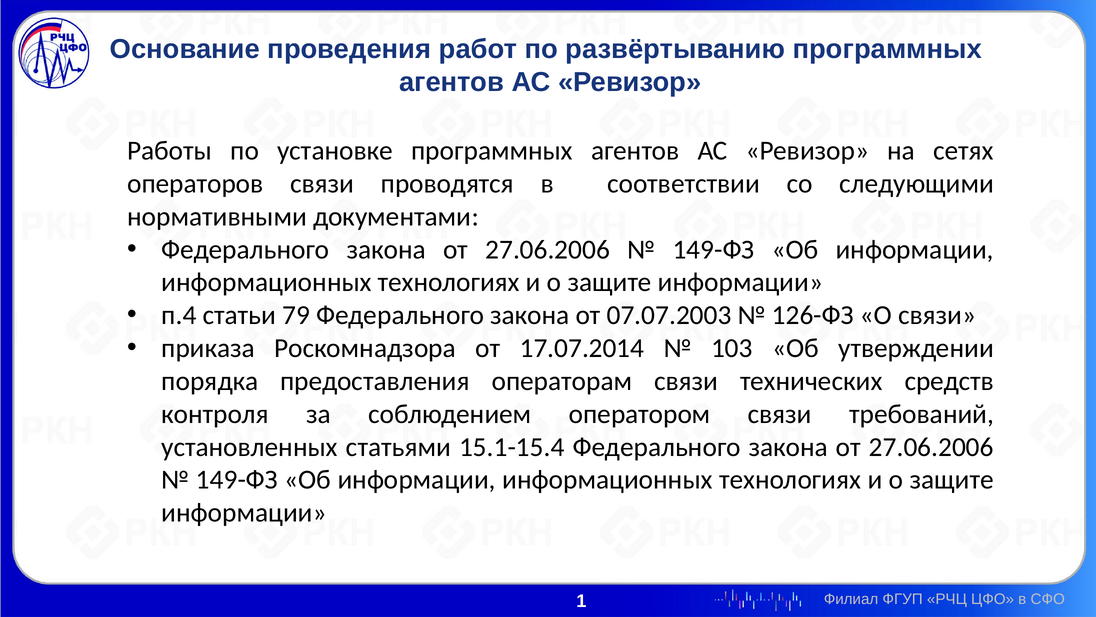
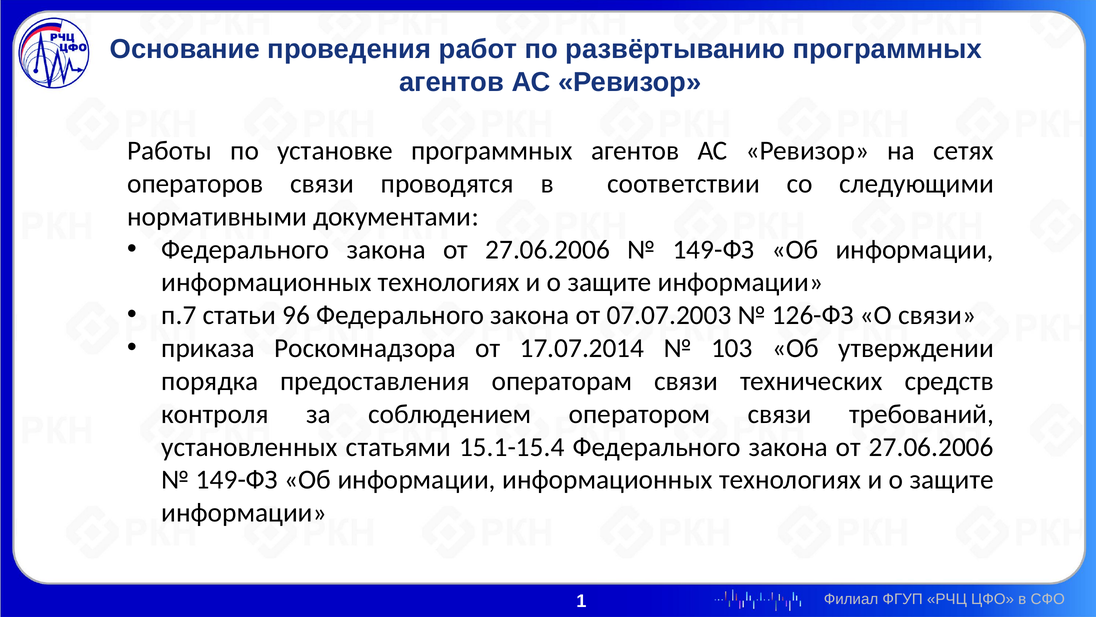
п.4: п.4 -> п.7 (179, 315)
79: 79 -> 96 (296, 315)
